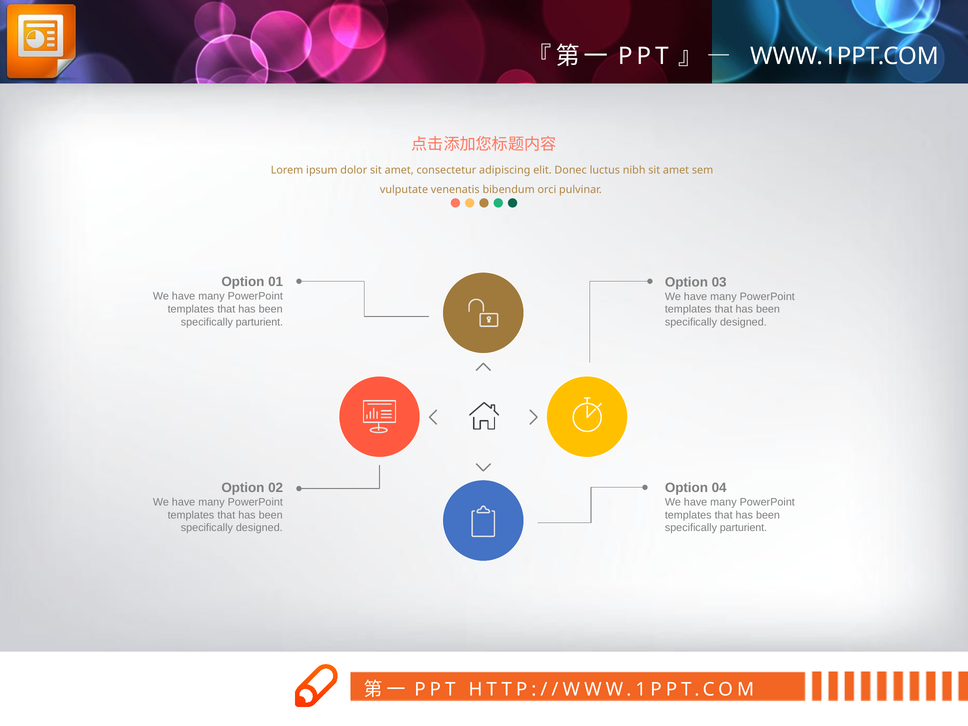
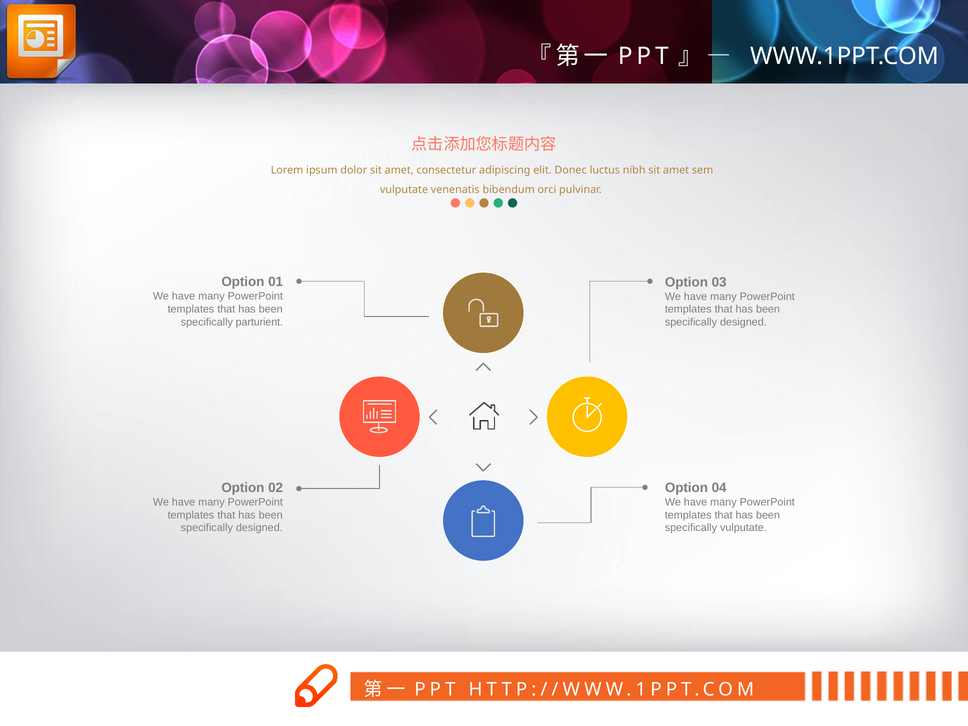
parturient: parturient -> vulputate (743, 528)
